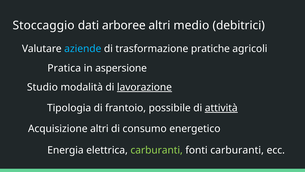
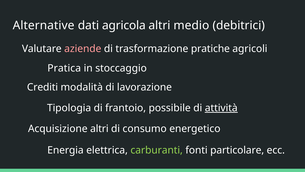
Stoccaggio: Stoccaggio -> Alternative (44, 25)
arboree: arboree -> agricola (124, 25)
aziende colour: light blue -> pink (83, 49)
aspersione: aspersione -> stoccaggio (121, 68)
Studio: Studio -> Crediti (43, 87)
lavorazione underline: present -> none (144, 87)
fonti carburanti: carburanti -> particolare (237, 150)
